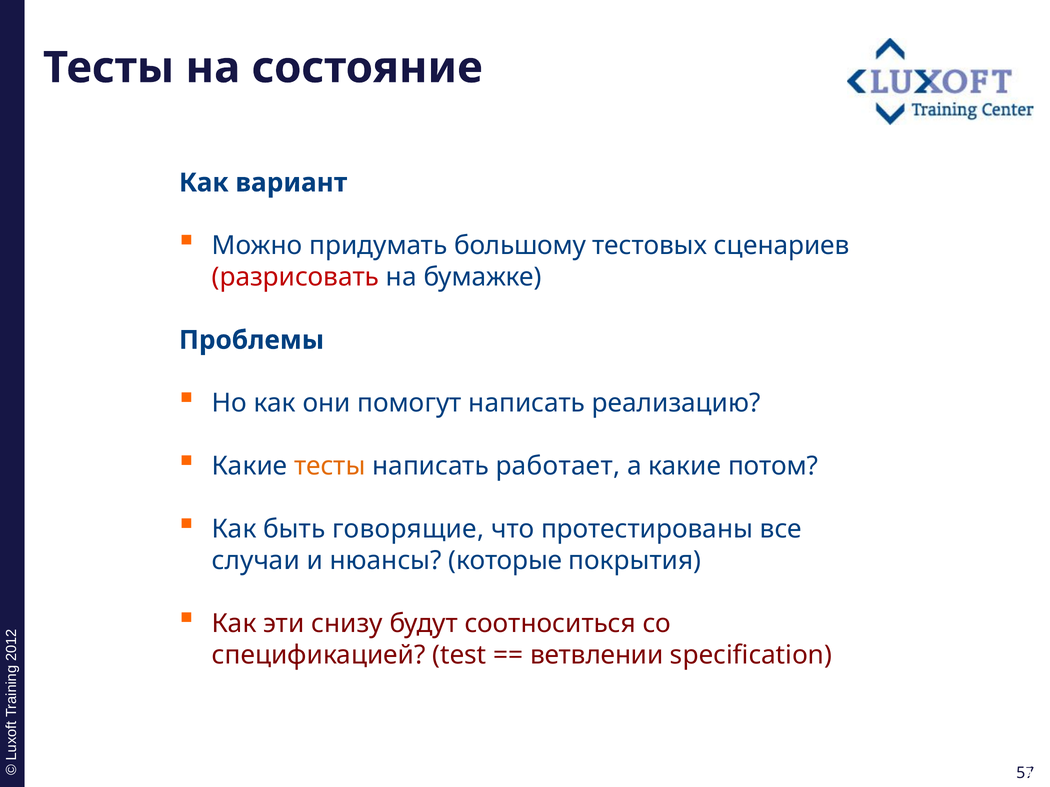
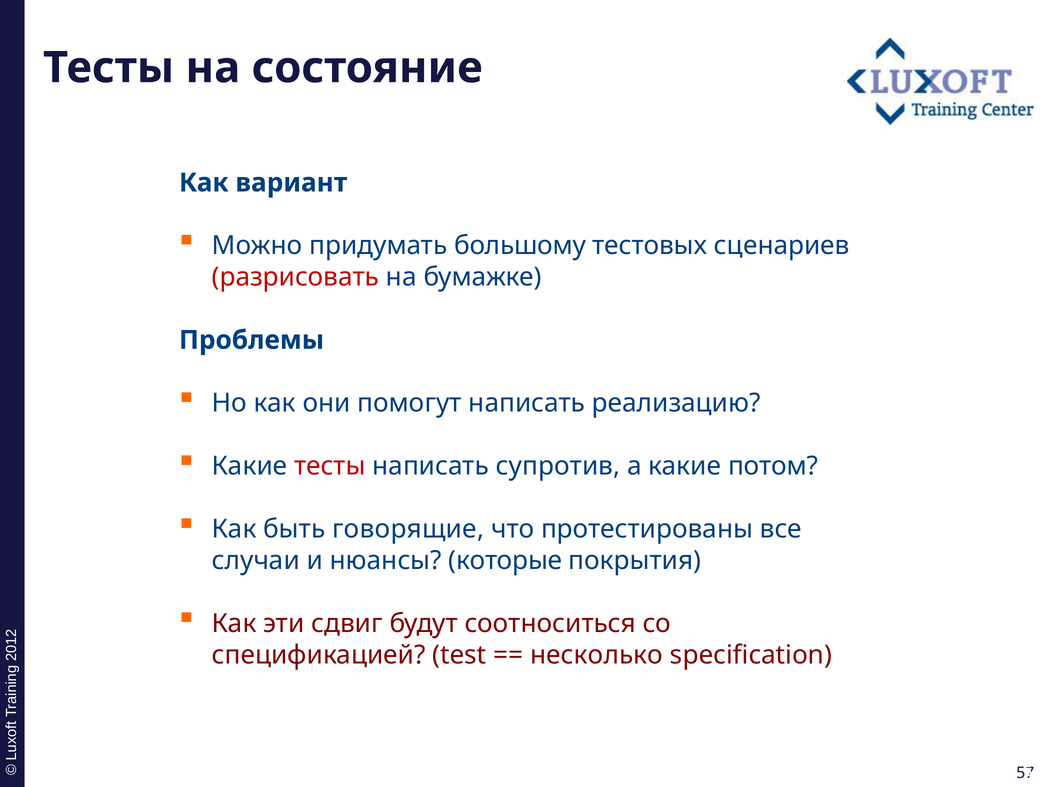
тесты colour: orange -> red (330, 466)
работает: работает -> супротив (558, 466)
снизу: снизу -> сдвиг (347, 624)
ветвлении: ветвлении -> несколько (597, 655)
